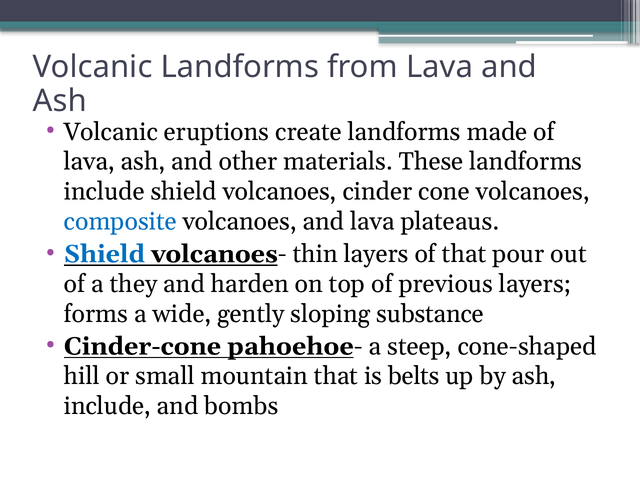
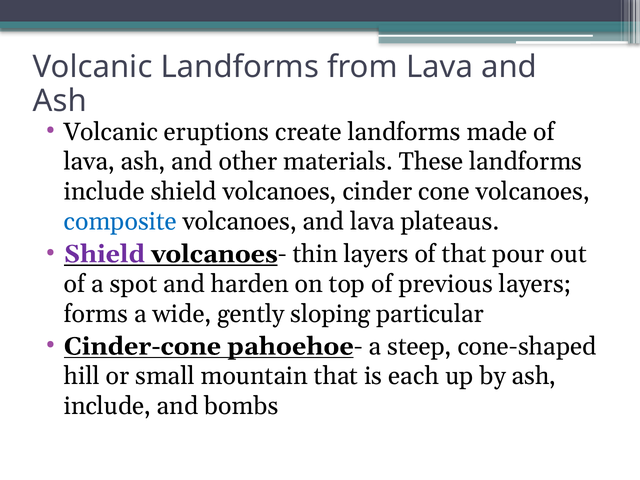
Shield colour: blue -> purple (104, 254)
they: they -> spot (134, 284)
substance: substance -> particular (430, 314)
belts: belts -> each (414, 376)
